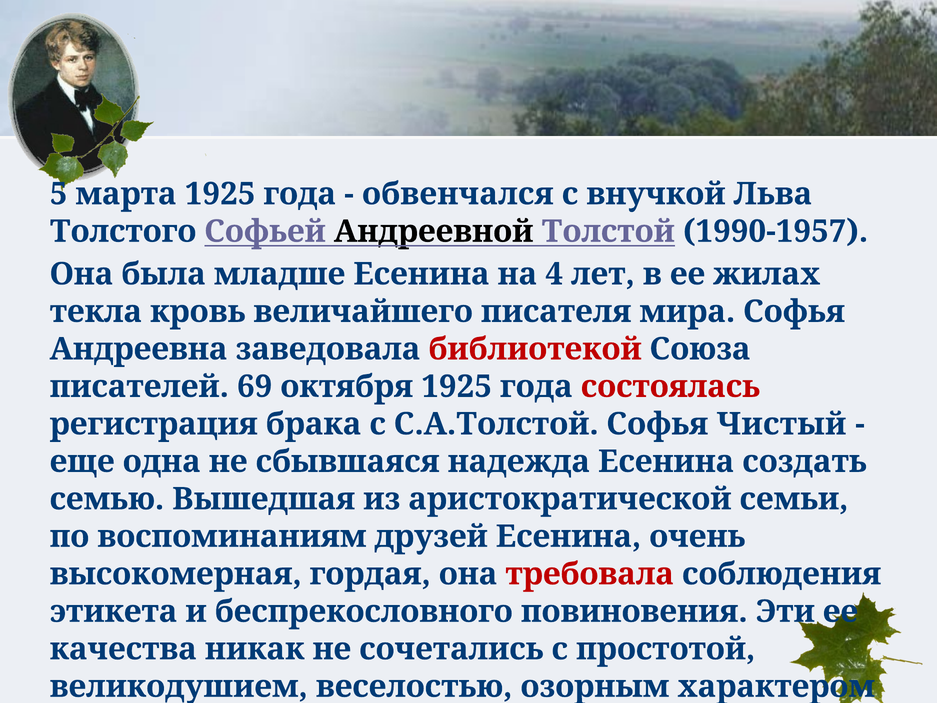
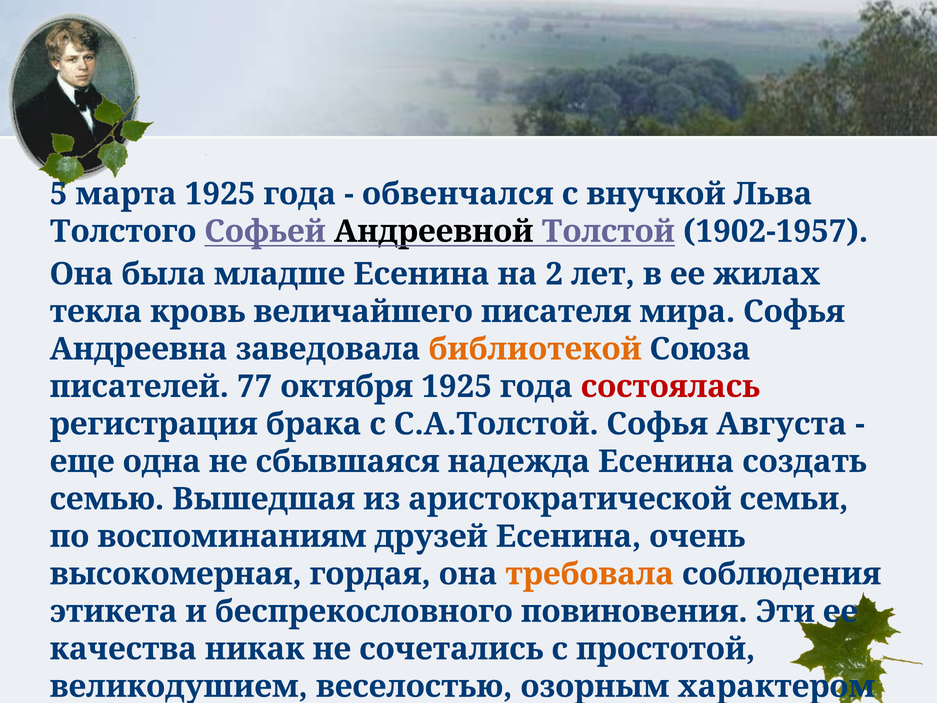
1990-1957: 1990-1957 -> 1902-1957 (775, 231)
4: 4 -> 2 (554, 274)
библиотекой colour: red -> orange (535, 349)
69: 69 -> 77 (255, 386)
Чистый: Чистый -> Августа (782, 424)
требовала colour: red -> orange (590, 574)
